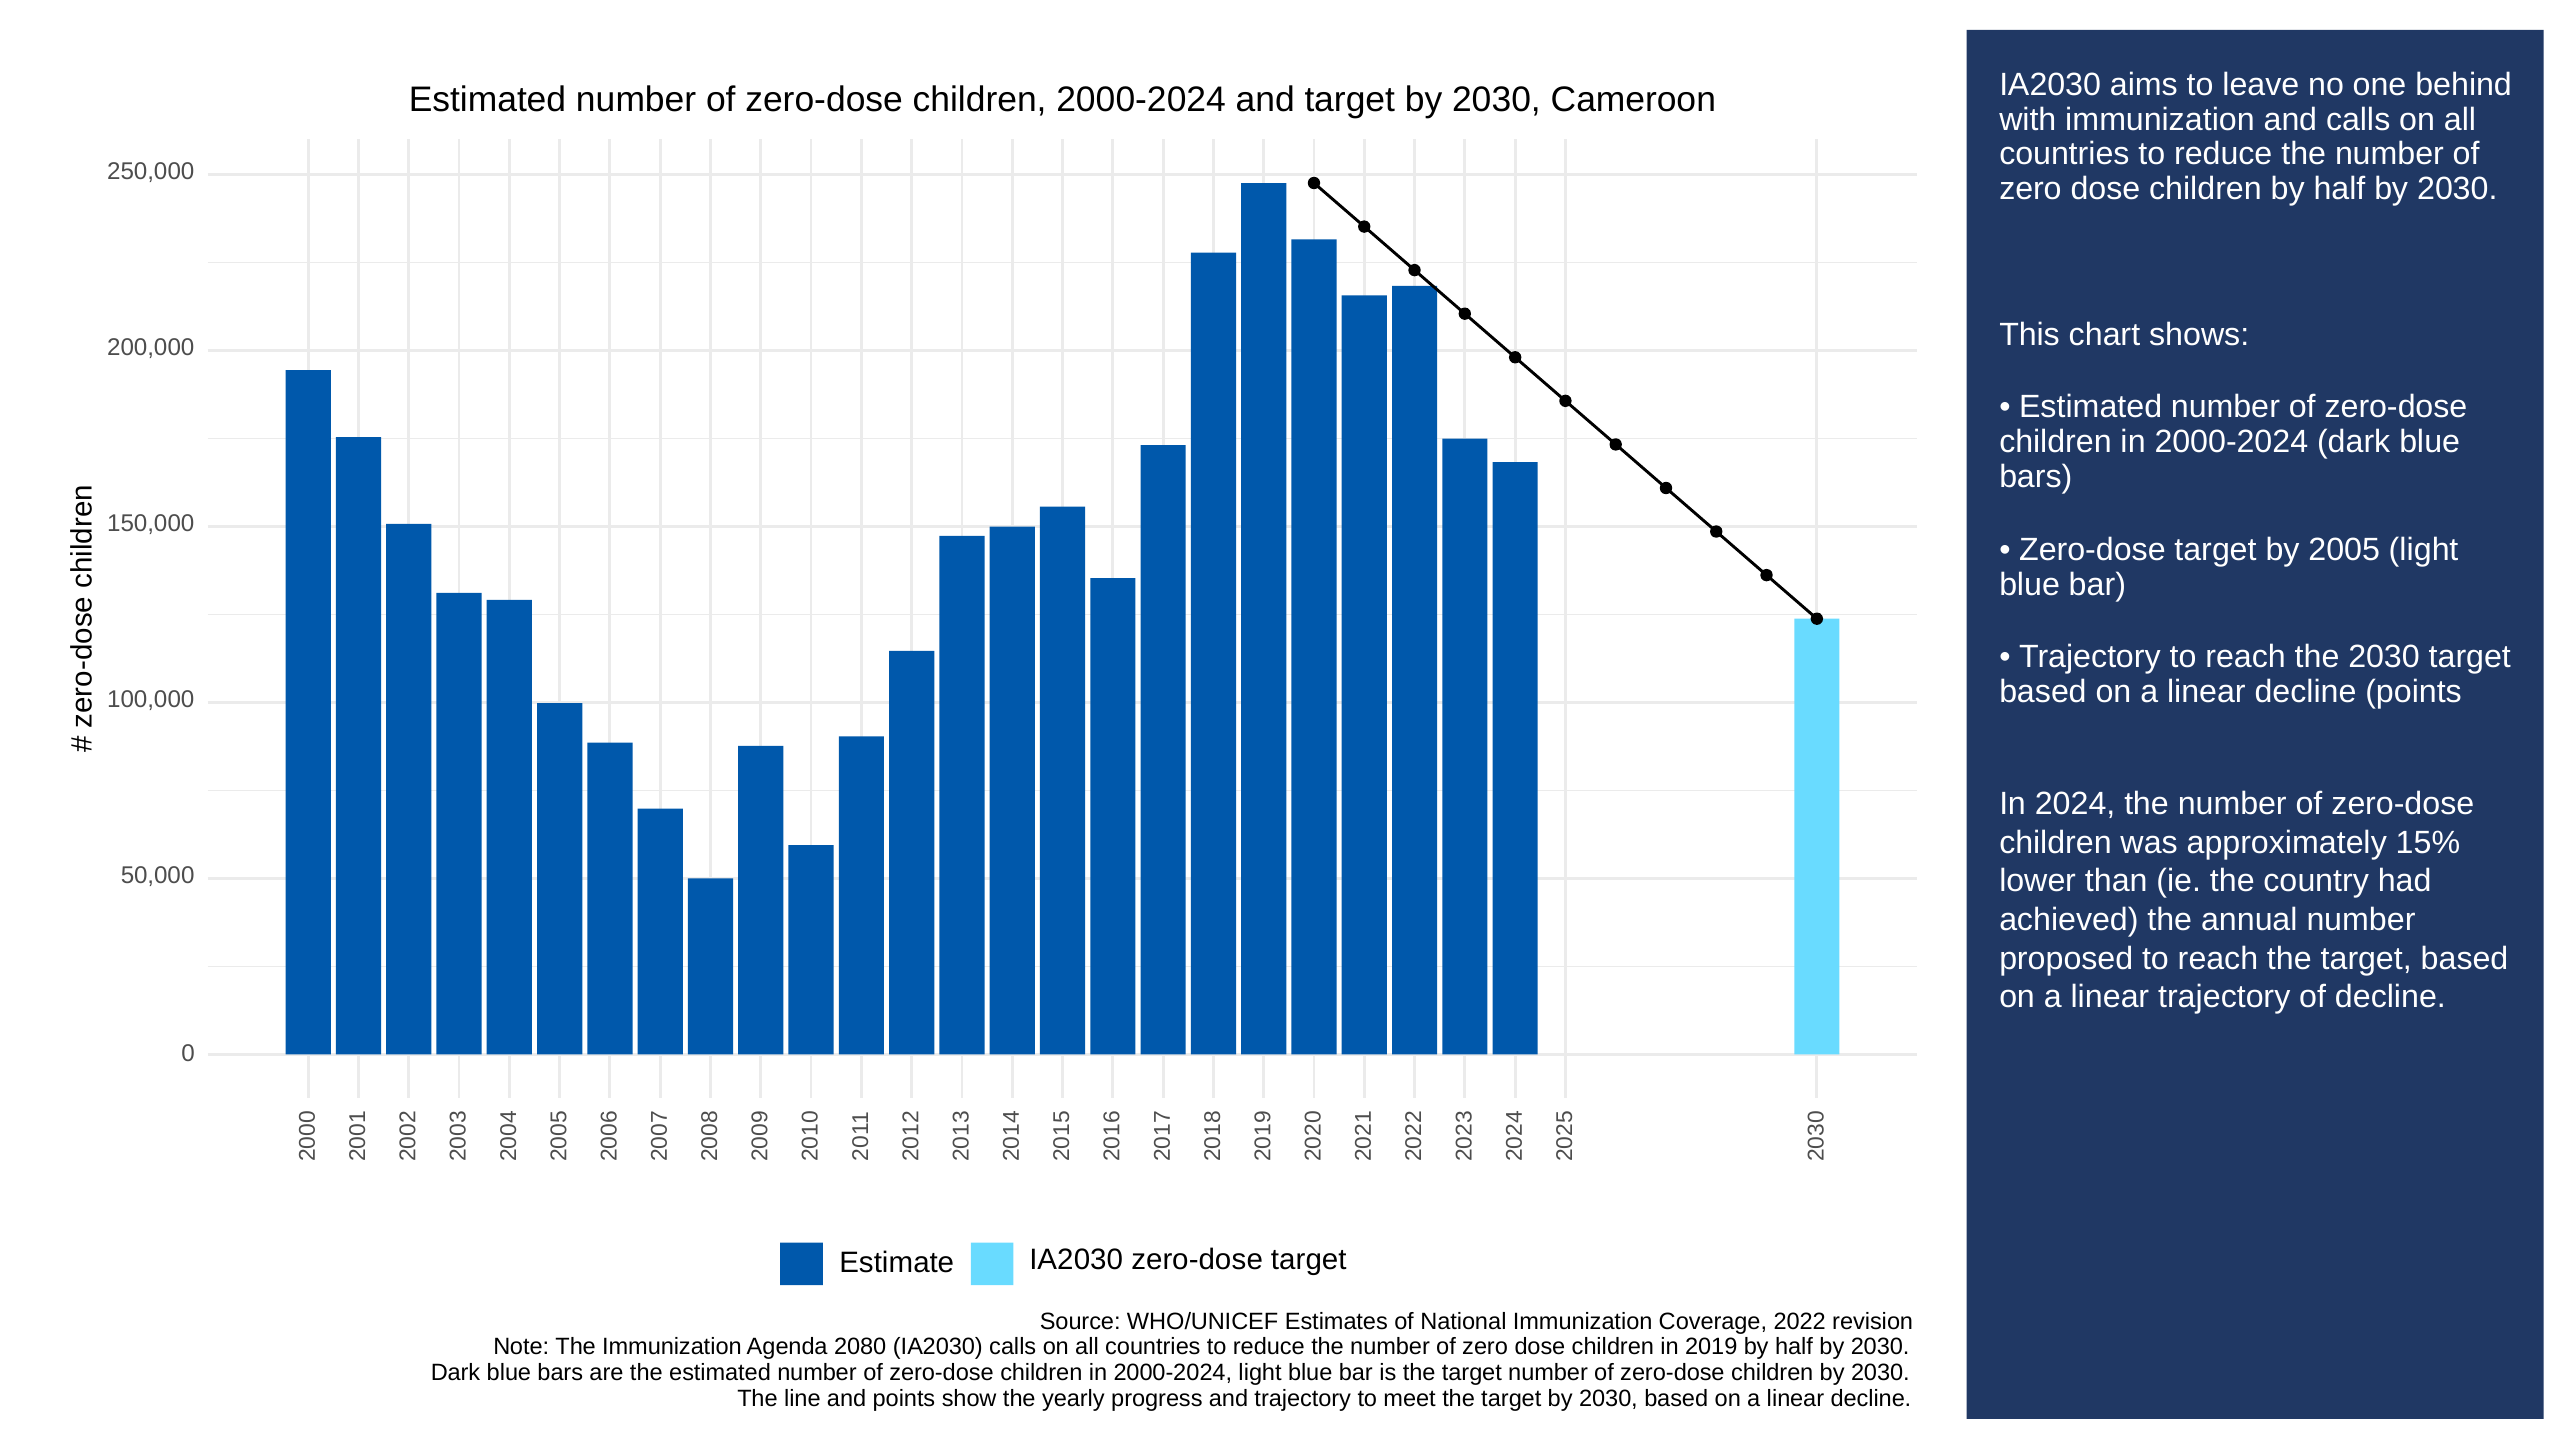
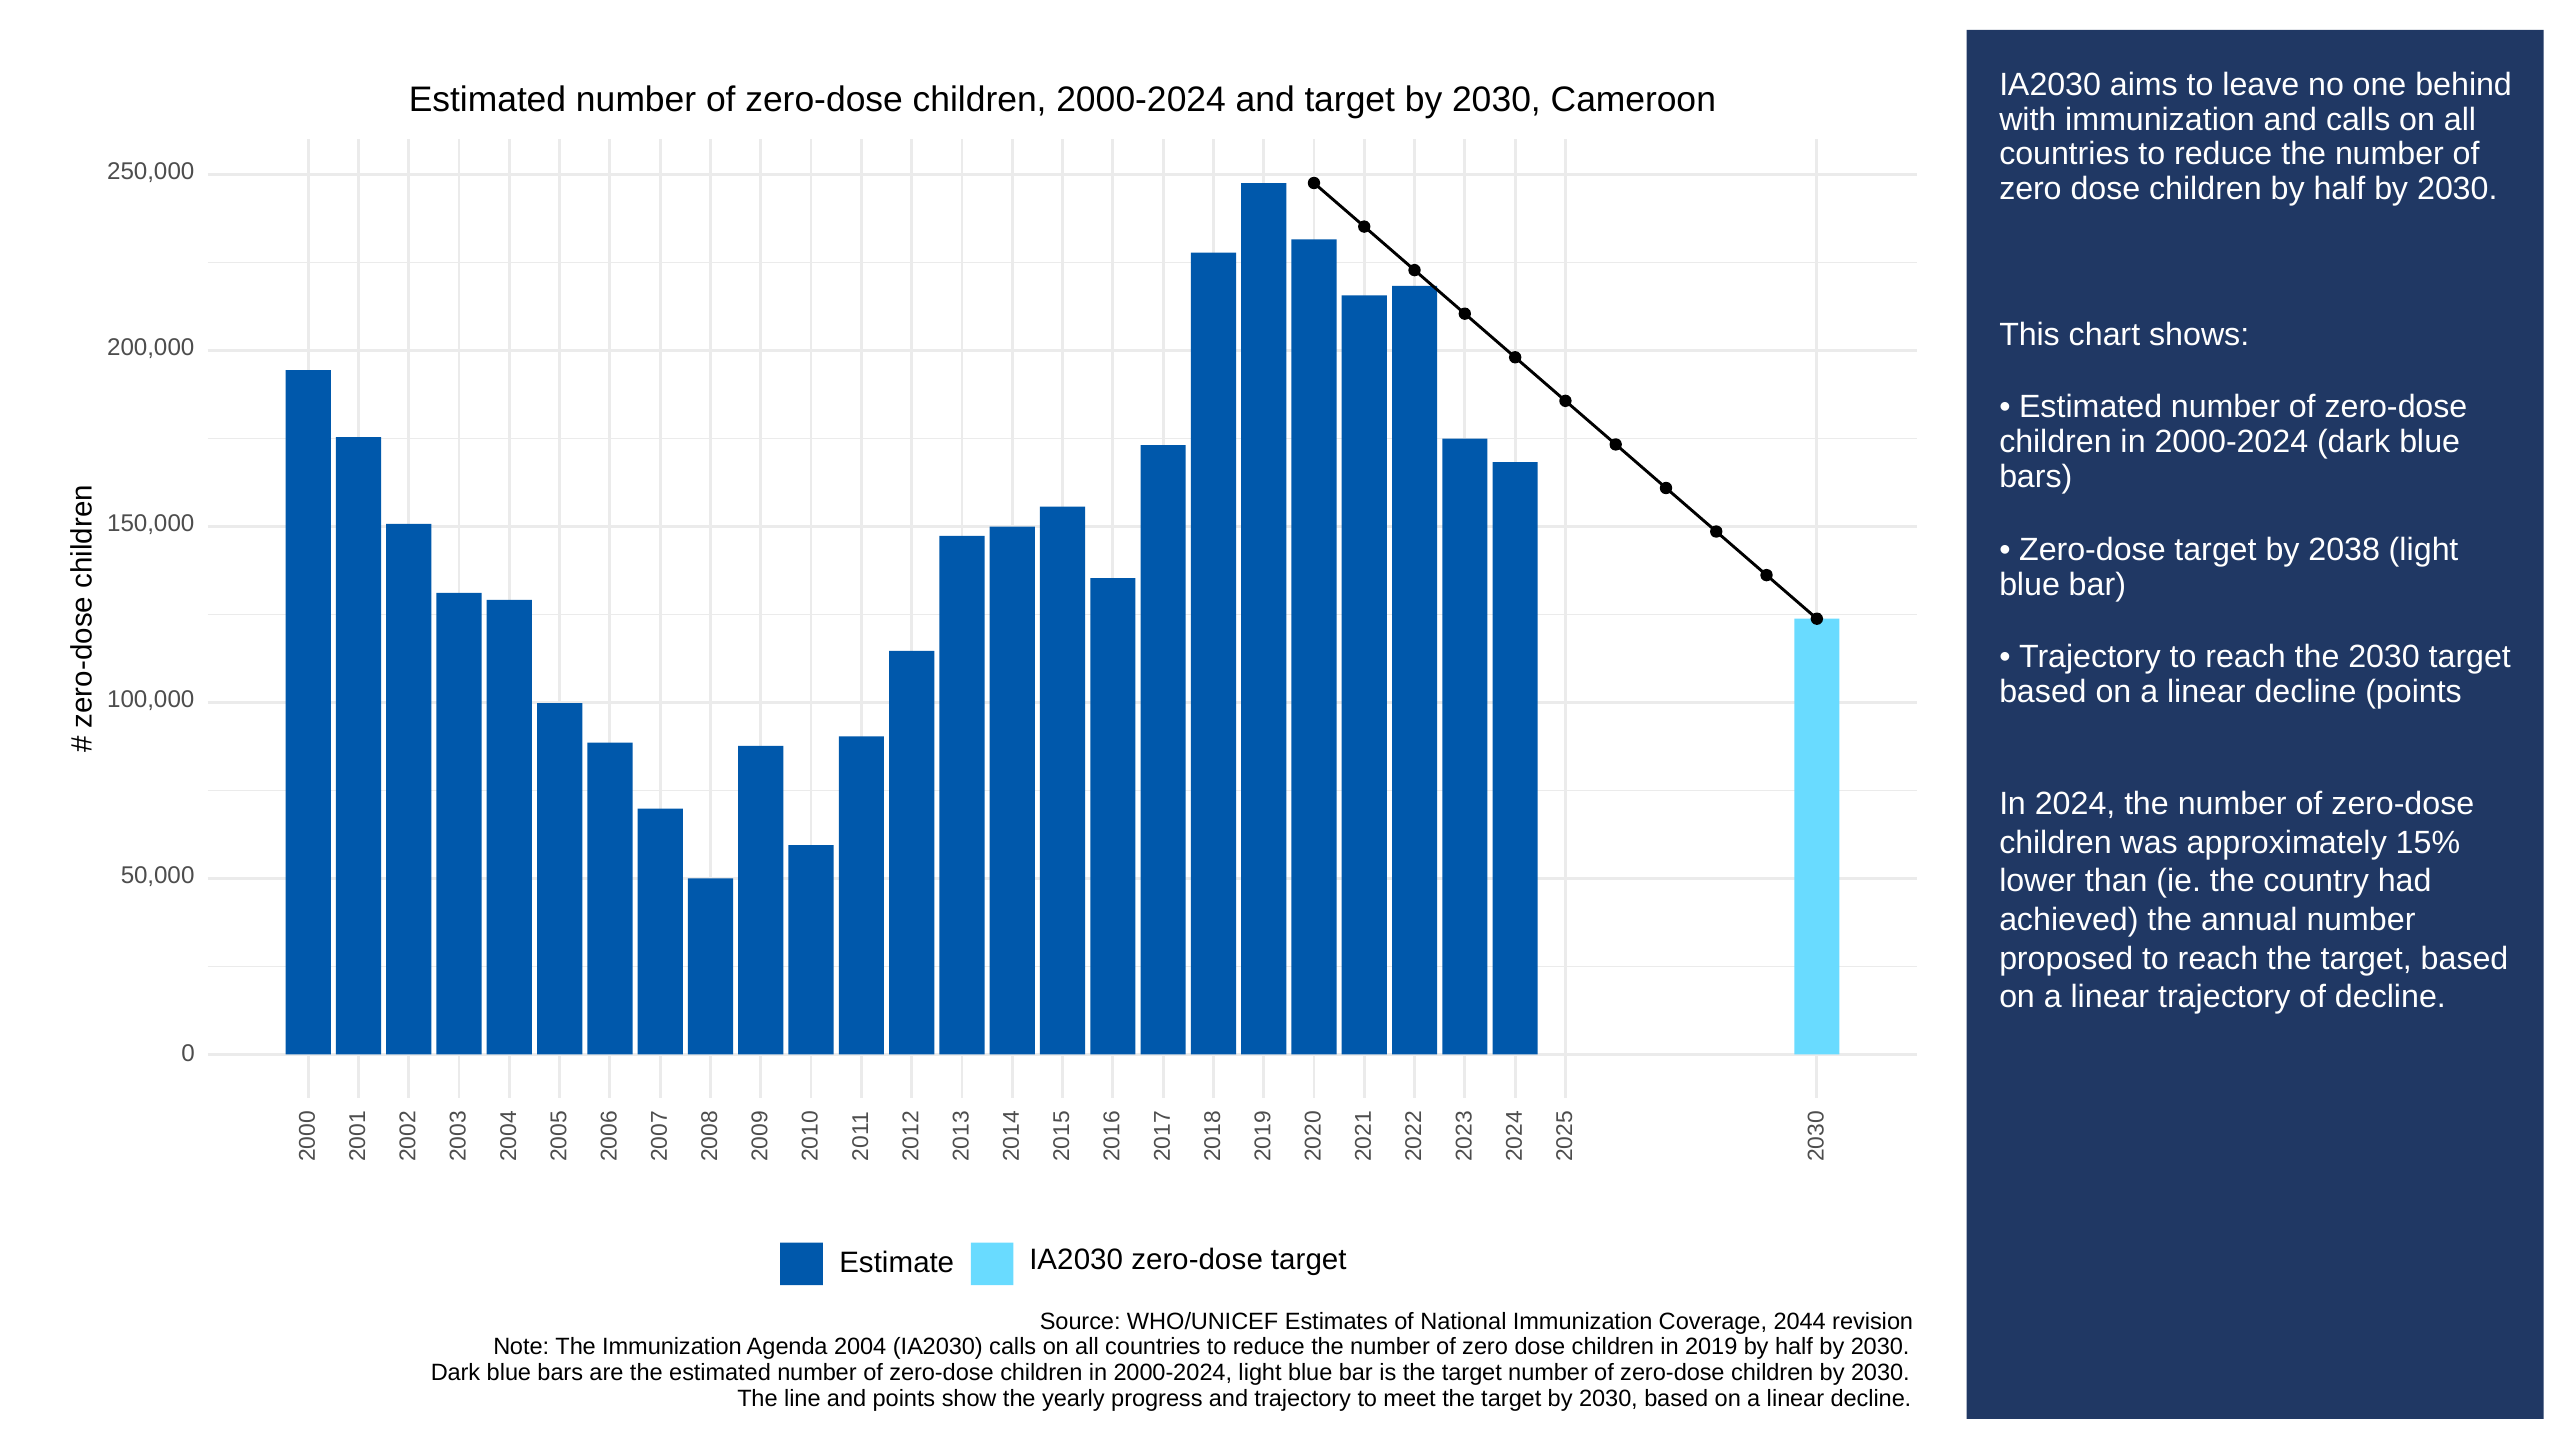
2005: 2005 -> 2038 (2344, 550)
2022: 2022 -> 2044 (1800, 1322)
2080: 2080 -> 2004 (860, 1347)
